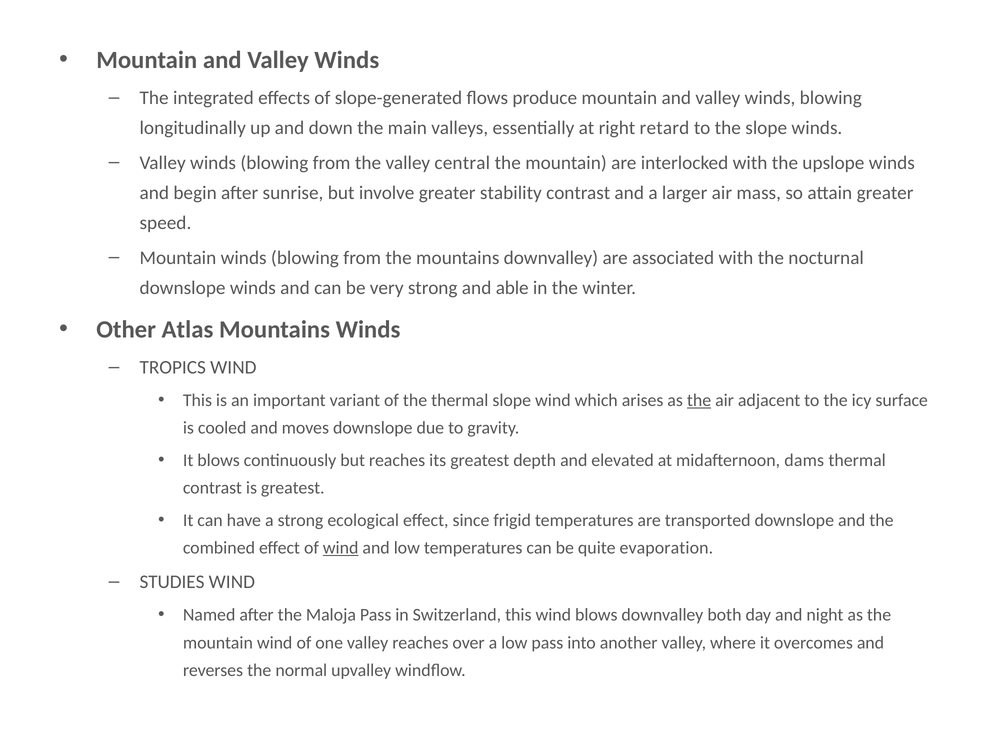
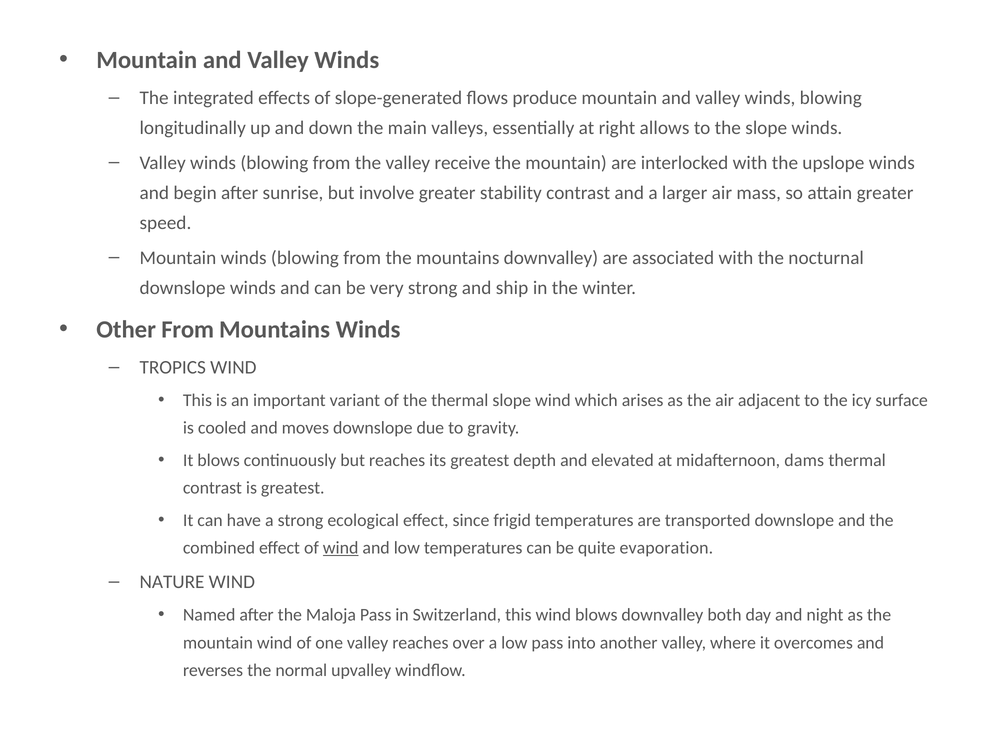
retard: retard -> allows (665, 128)
central: central -> receive (462, 163)
able: able -> ship (512, 288)
Other Atlas: Atlas -> From (188, 330)
the underline: present -> none (699, 401)
STUDIES: STUDIES -> NATURE (172, 582)
